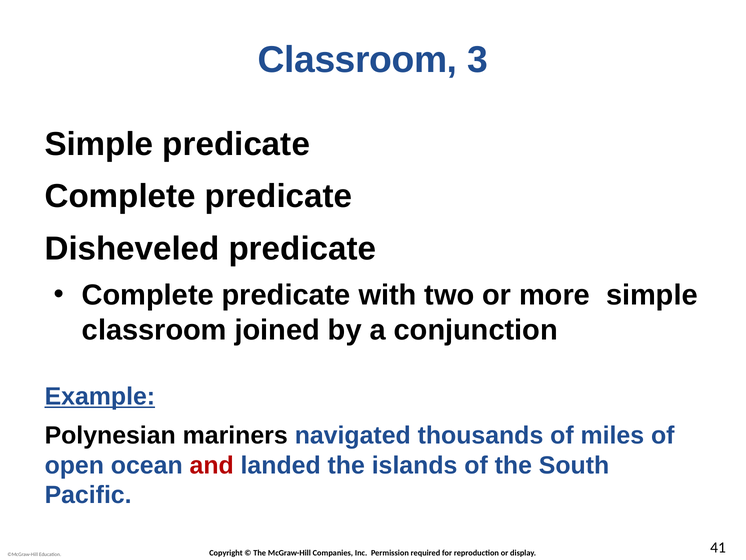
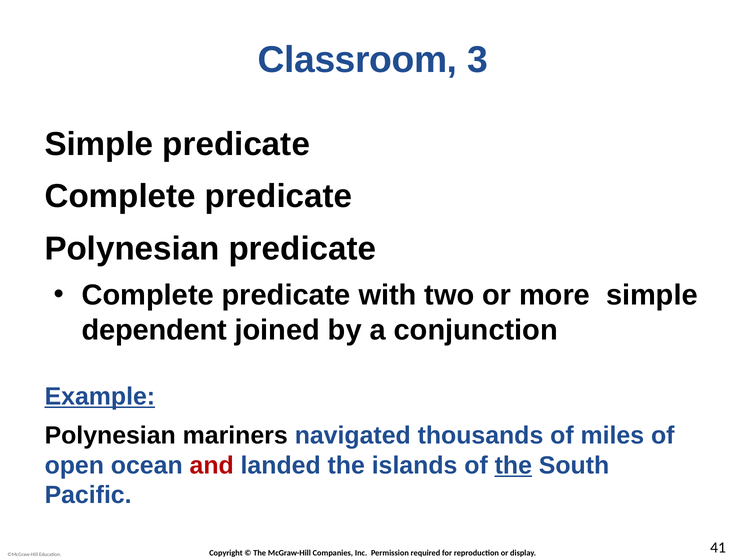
Disheveled: Disheveled -> Polynesian (132, 249)
classroom: classroom -> dependent (154, 330)
the underline: none -> present (513, 465)
